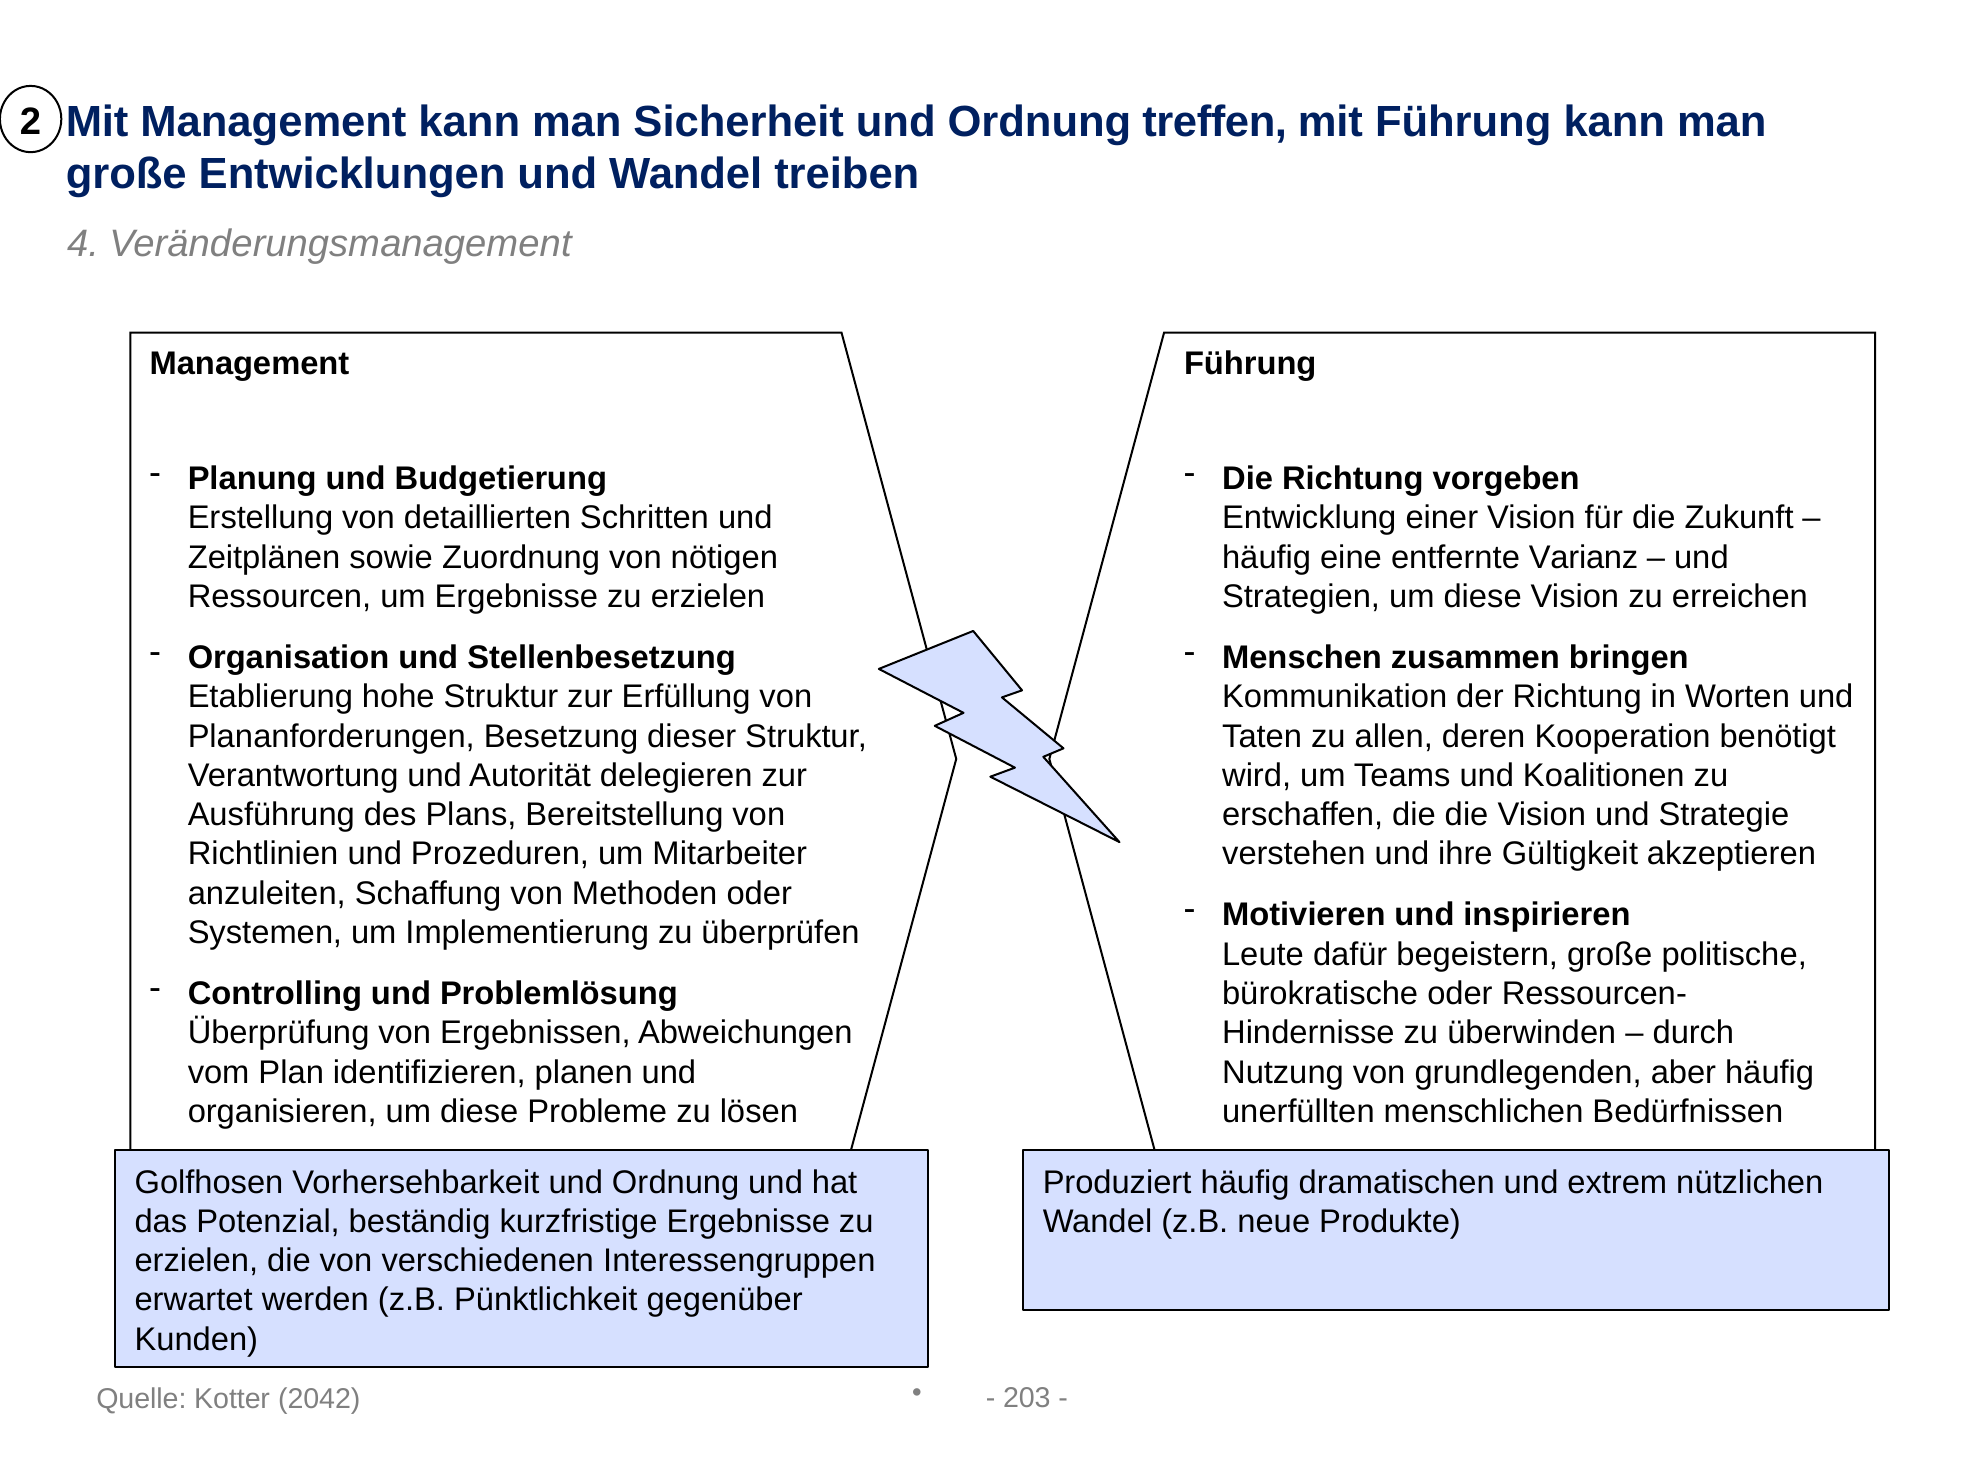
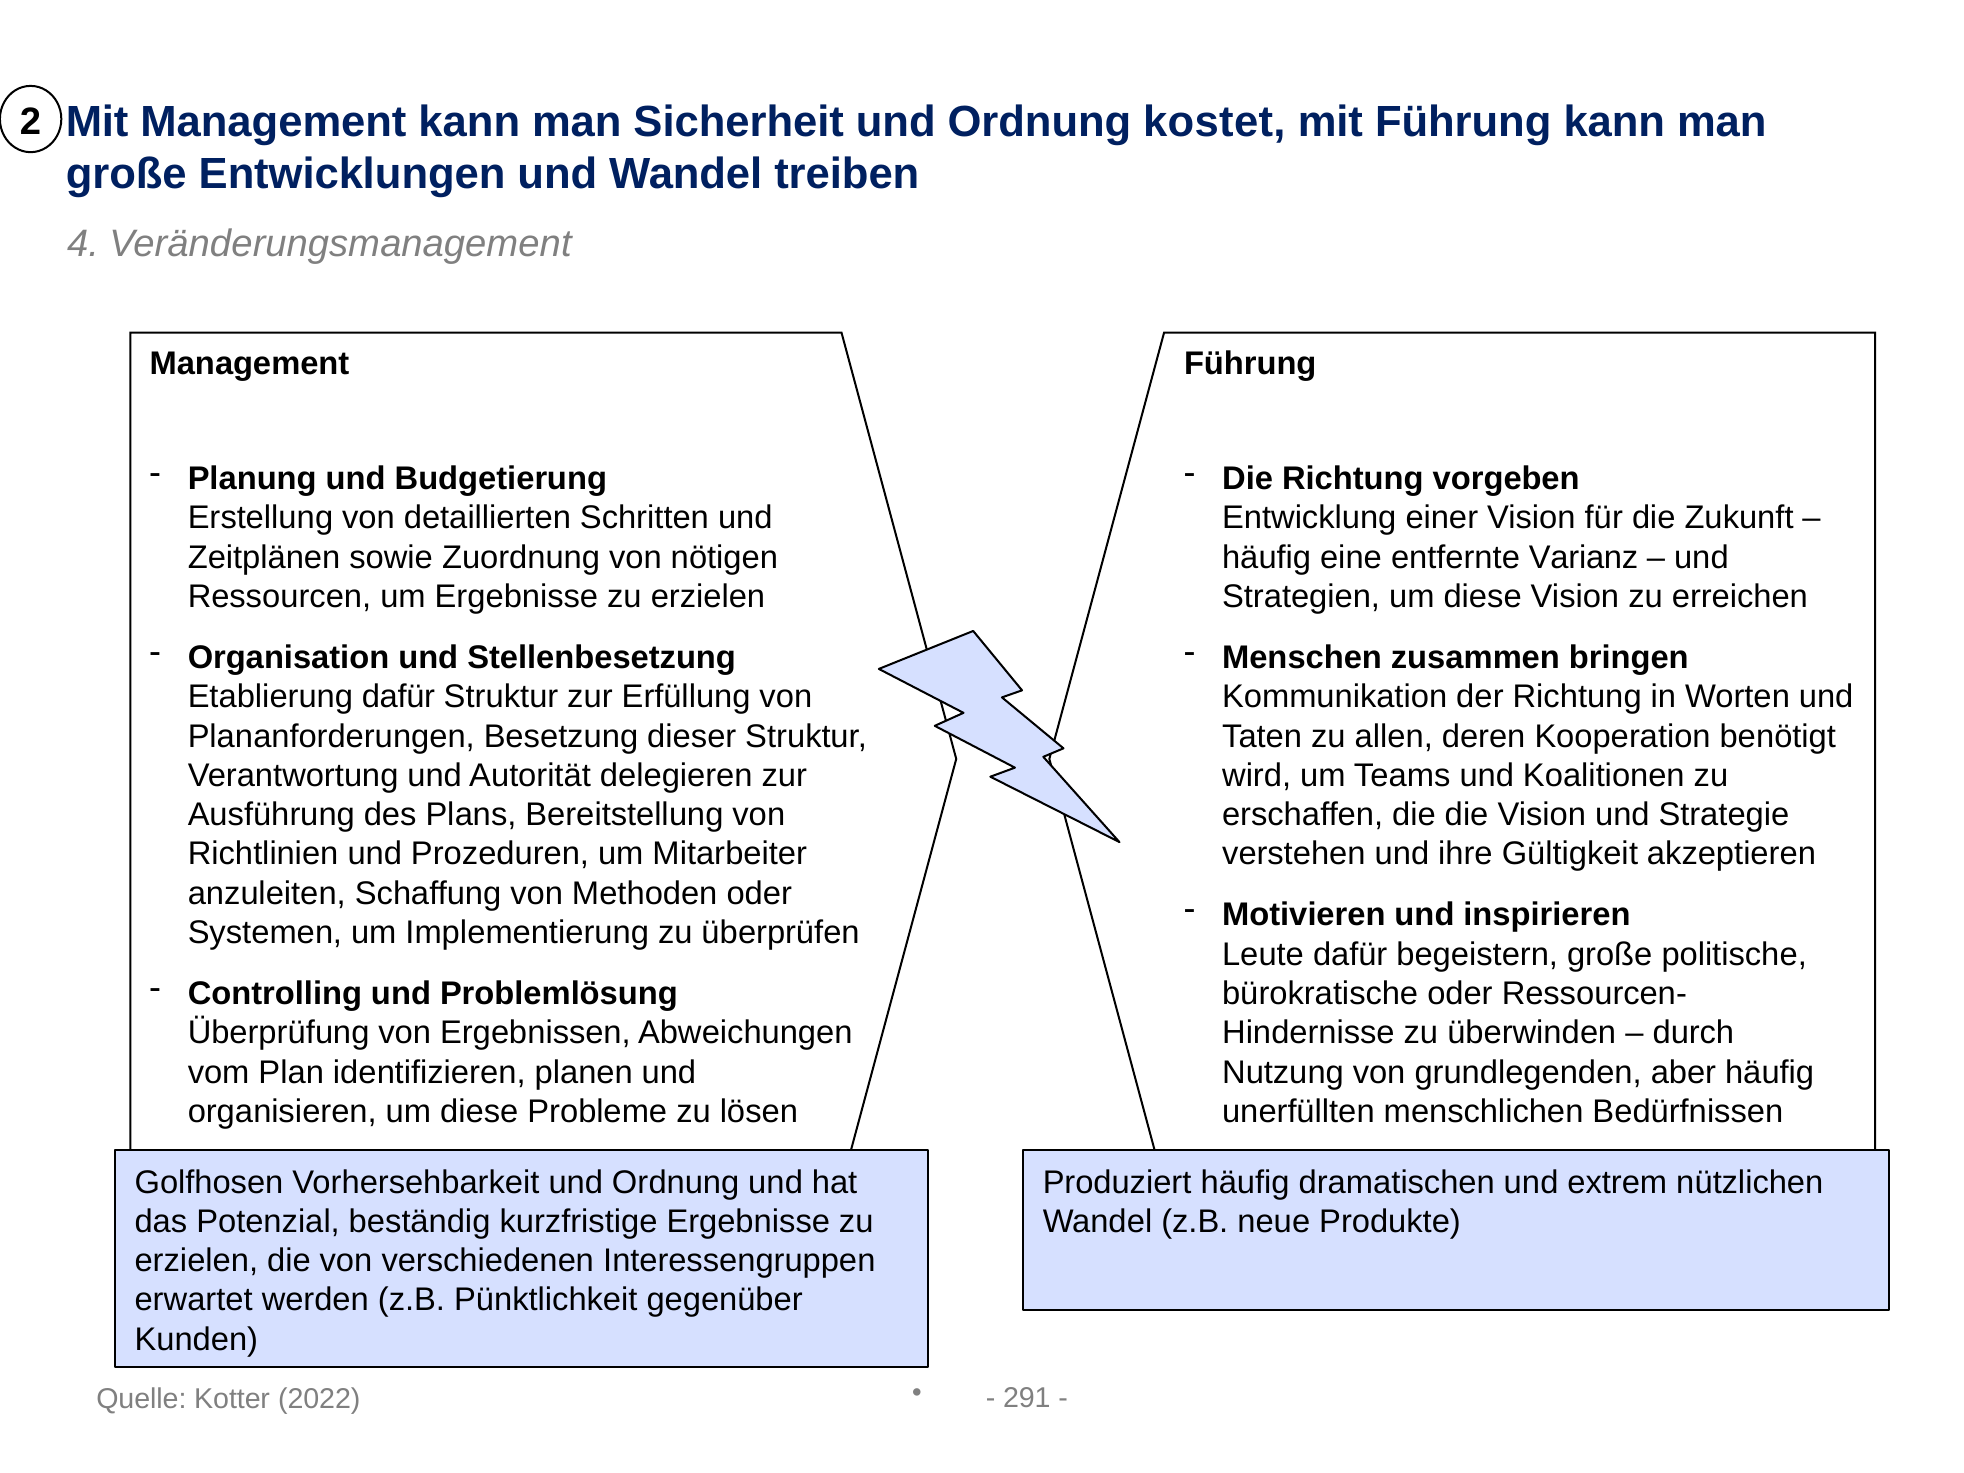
treffen: treffen -> kostet (1214, 122)
Etablierung hohe: hohe -> dafür (398, 697)
203: 203 -> 291 (1027, 1398)
2042: 2042 -> 2022 (319, 1400)
